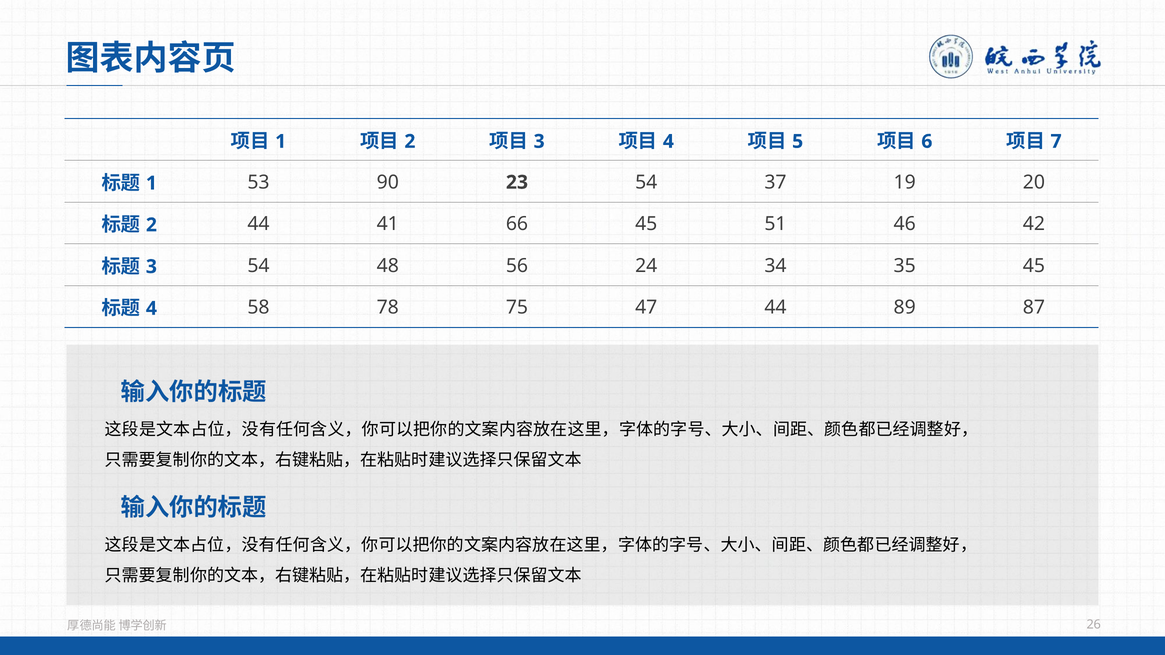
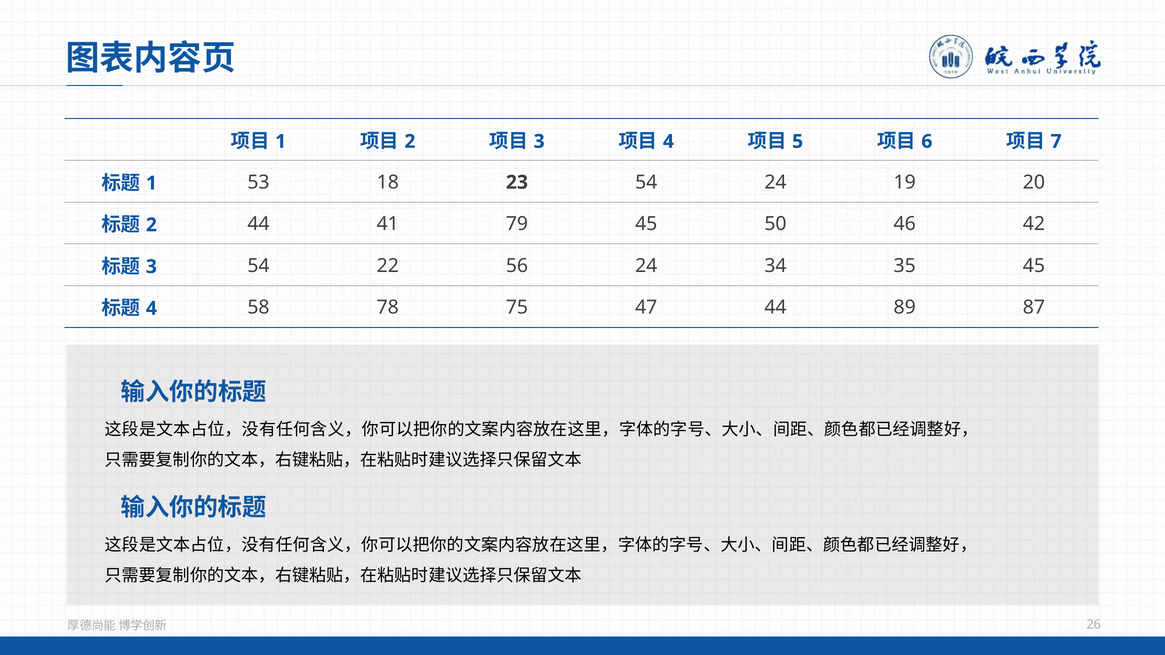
90: 90 -> 18 (388, 182)
54 37: 37 -> 24 (775, 182)
66: 66 -> 79 (517, 224)
51: 51 -> 50 (775, 224)
48: 48 -> 22 (388, 266)
